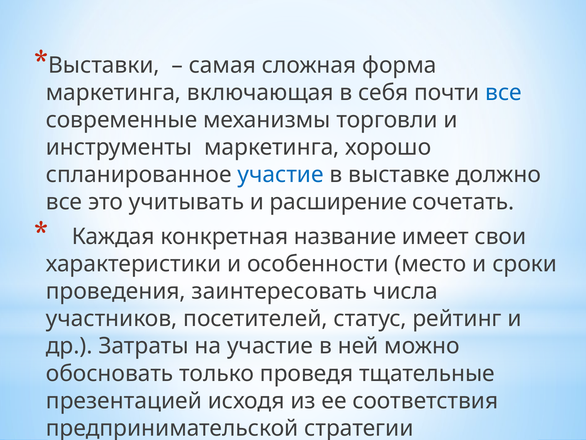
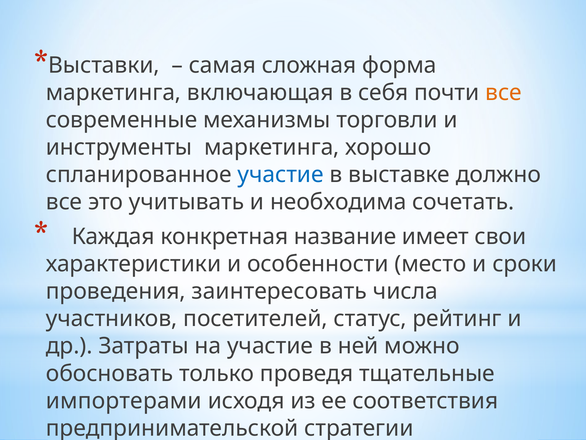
все colour: blue -> orange (503, 92)
расширение: расширение -> необходима (338, 202)
презентацией: презентацией -> импортерами (124, 400)
